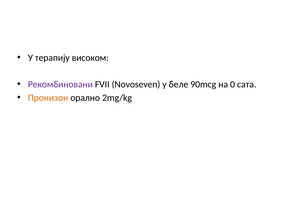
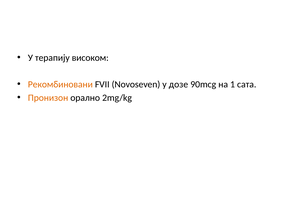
Рекомбиновани colour: purple -> orange (60, 85)
беле: беле -> дозе (178, 85)
0: 0 -> 1 (233, 85)
